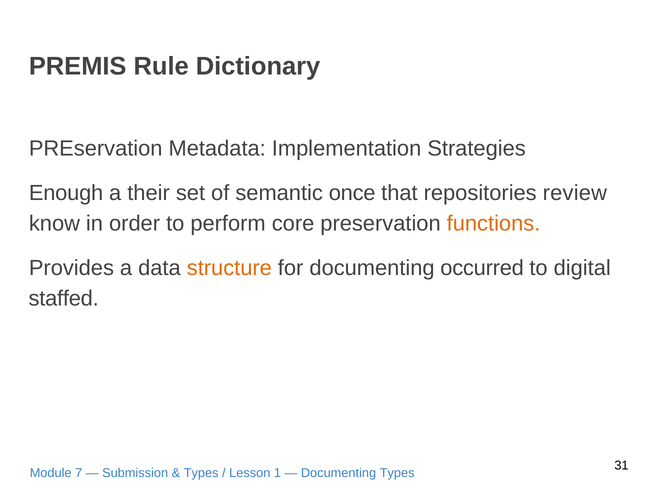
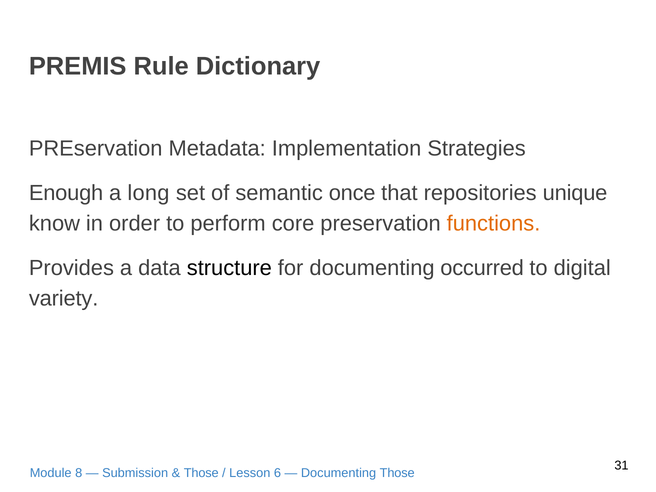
their: their -> long (148, 193)
review: review -> unique (575, 193)
structure colour: orange -> black (229, 268)
staffed: staffed -> variety (64, 298)
7: 7 -> 8 (79, 473)
Types: Types -> Those (201, 473)
1: 1 -> 6 (278, 473)
Documenting Types: Types -> Those (397, 473)
